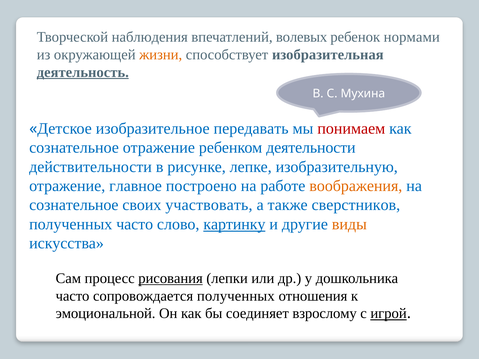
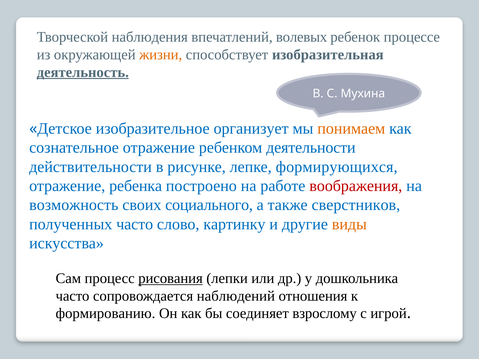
нормами: нормами -> процессе (412, 37)
передавать: передавать -> организует (251, 129)
понимаем colour: red -> orange (351, 129)
изобразительную: изобразительную -> формирующихся (337, 167)
главное: главное -> ребенка (136, 186)
воображения colour: orange -> red (356, 186)
сознательное: сознательное -> возможность (74, 205)
участвовать: участвовать -> социального (209, 205)
картинку underline: present -> none (234, 224)
сопровождается полученных: полученных -> наблюдений (236, 296)
эмоциональной: эмоциональной -> формированию (105, 314)
игрой underline: present -> none (389, 314)
